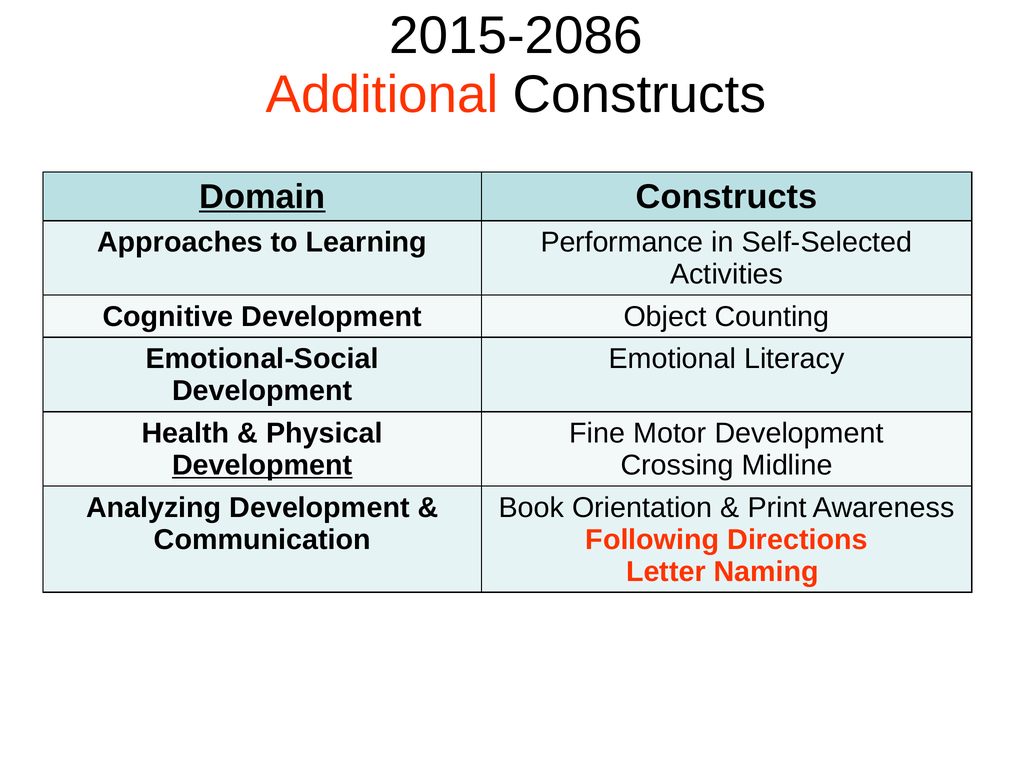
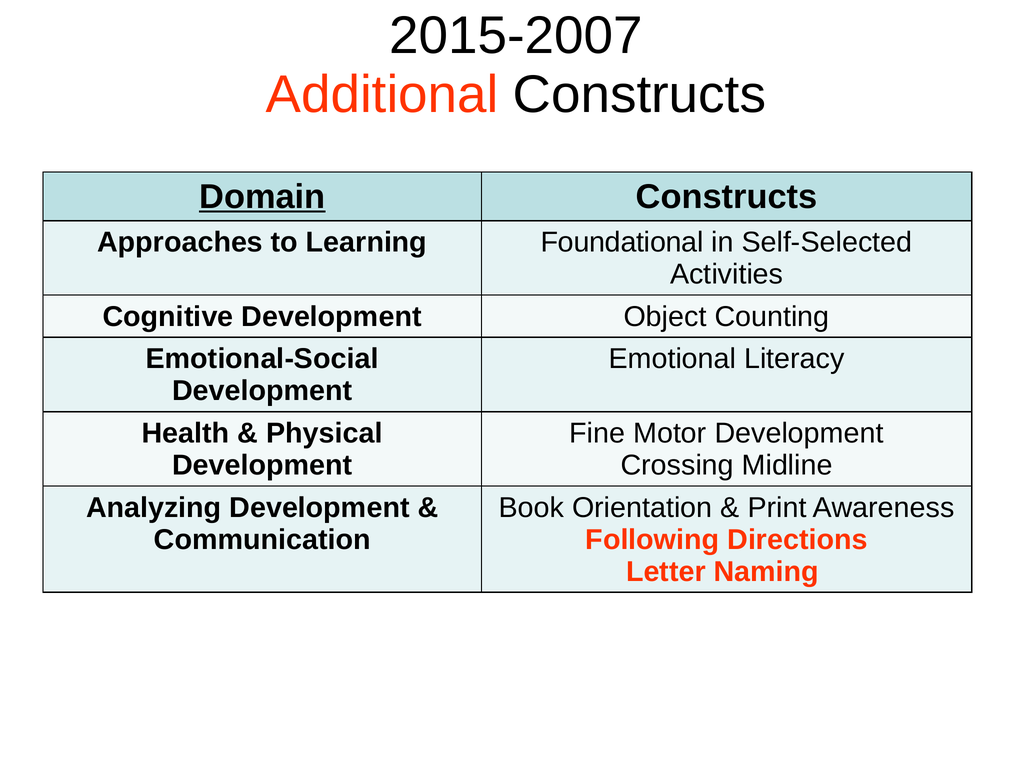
2015-2086: 2015-2086 -> 2015-2007 (516, 36)
Performance: Performance -> Foundational (622, 242)
Development underline: present -> none (262, 465)
